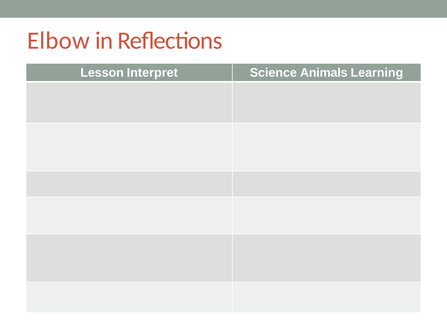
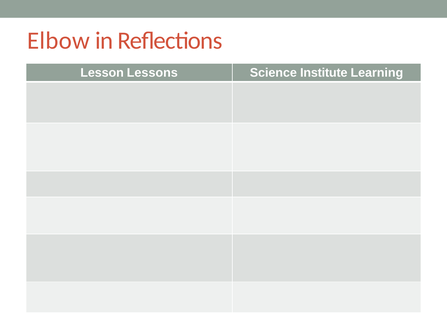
Interpret: Interpret -> Lessons (152, 73)
Animals: Animals -> Institute (324, 73)
